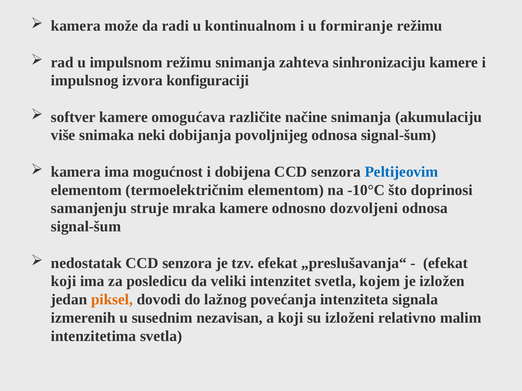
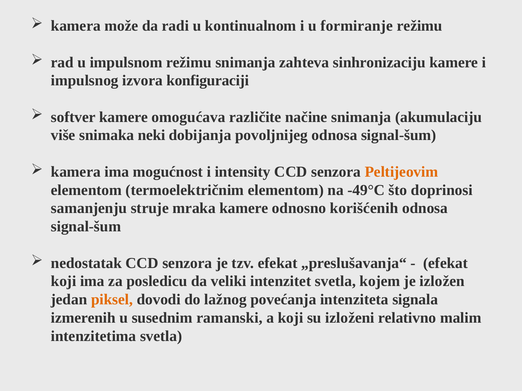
dobijena: dobijena -> intensity (243, 172)
Peltijeovim colour: blue -> orange (401, 172)
-10°C: -10°C -> -49°C (366, 190)
dozvoljeni: dozvoljeni -> korišćenih (364, 209)
nezavisan: nezavisan -> ramanski (229, 318)
